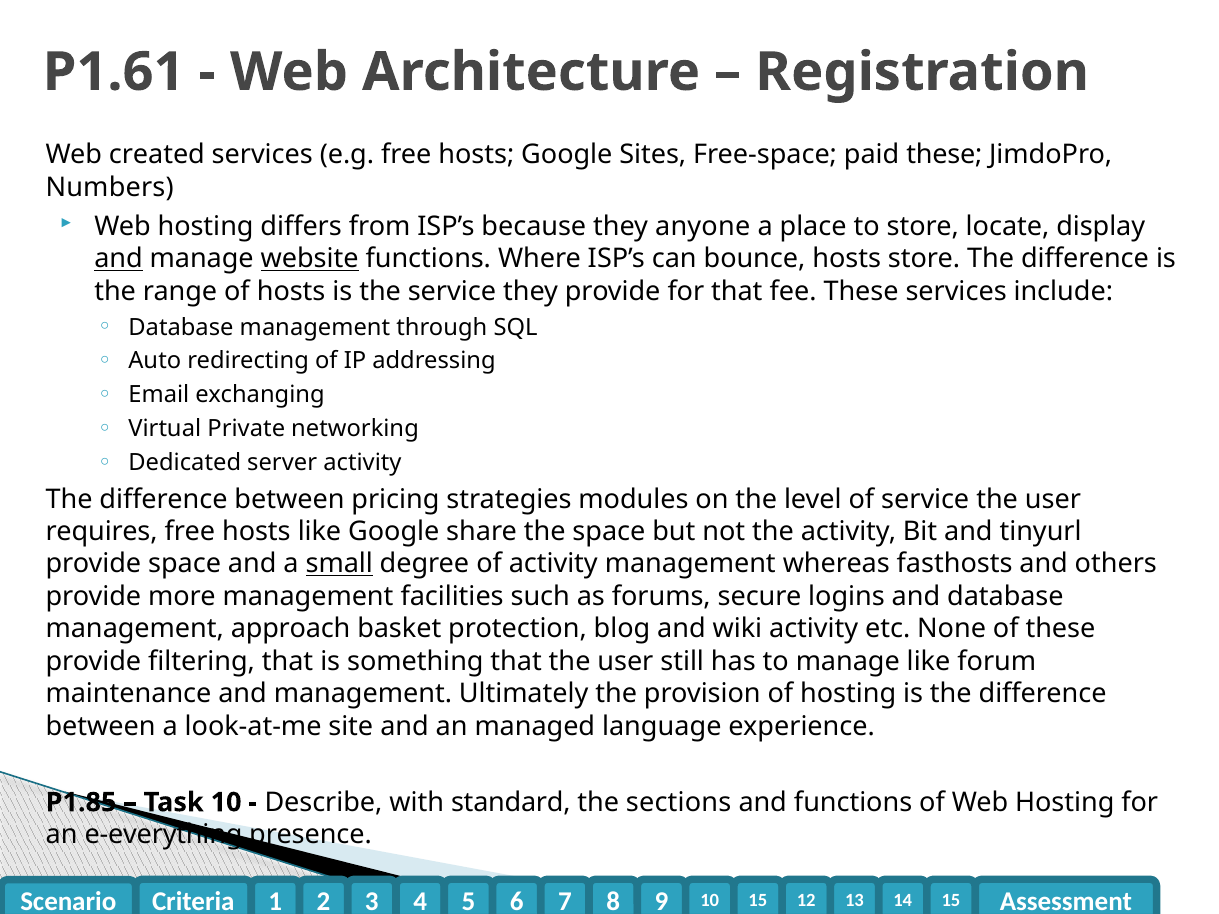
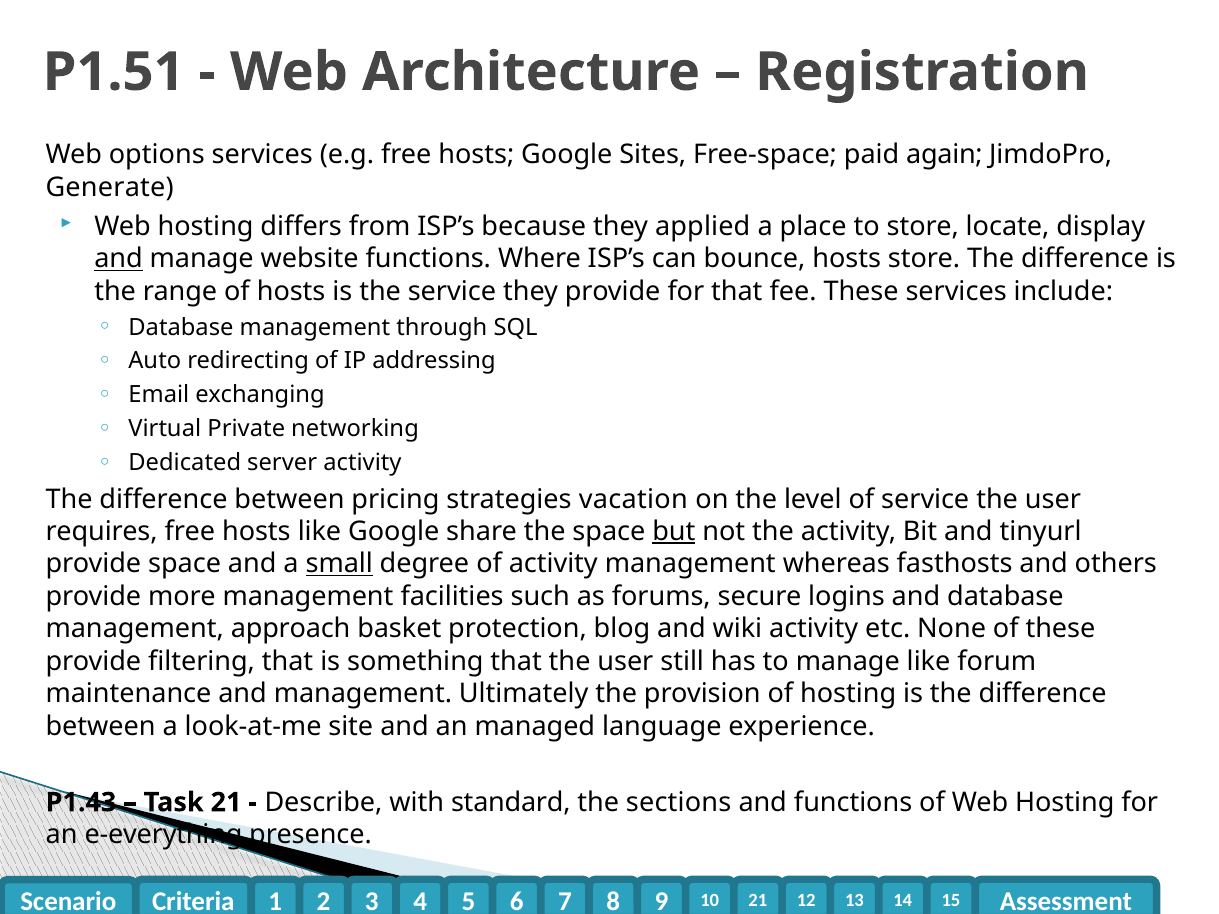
P1.61: P1.61 -> P1.51 (114, 72)
created: created -> options (157, 155)
paid these: these -> again (944, 155)
Numbers: Numbers -> Generate (110, 187)
anyone: anyone -> applied (703, 227)
website underline: present -> none (310, 259)
modules: modules -> vacation (633, 499)
but underline: none -> present (674, 532)
P1.85: P1.85 -> P1.43 (81, 803)
Task 10: 10 -> 21 (226, 803)
15: 15 -> 21 (758, 901)
